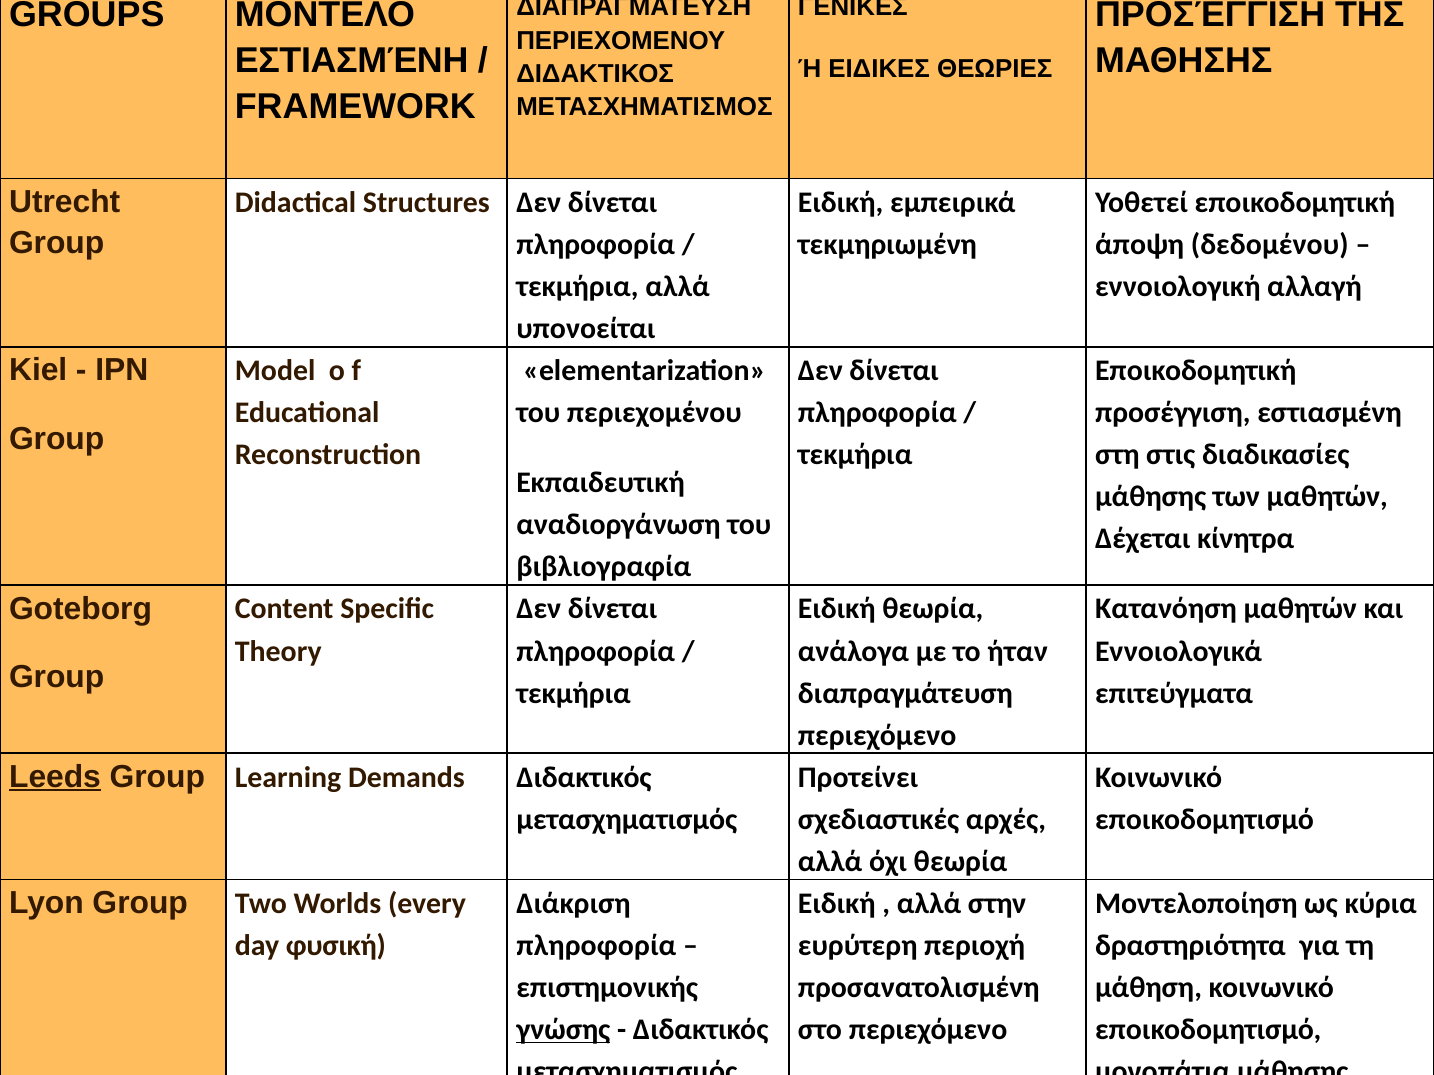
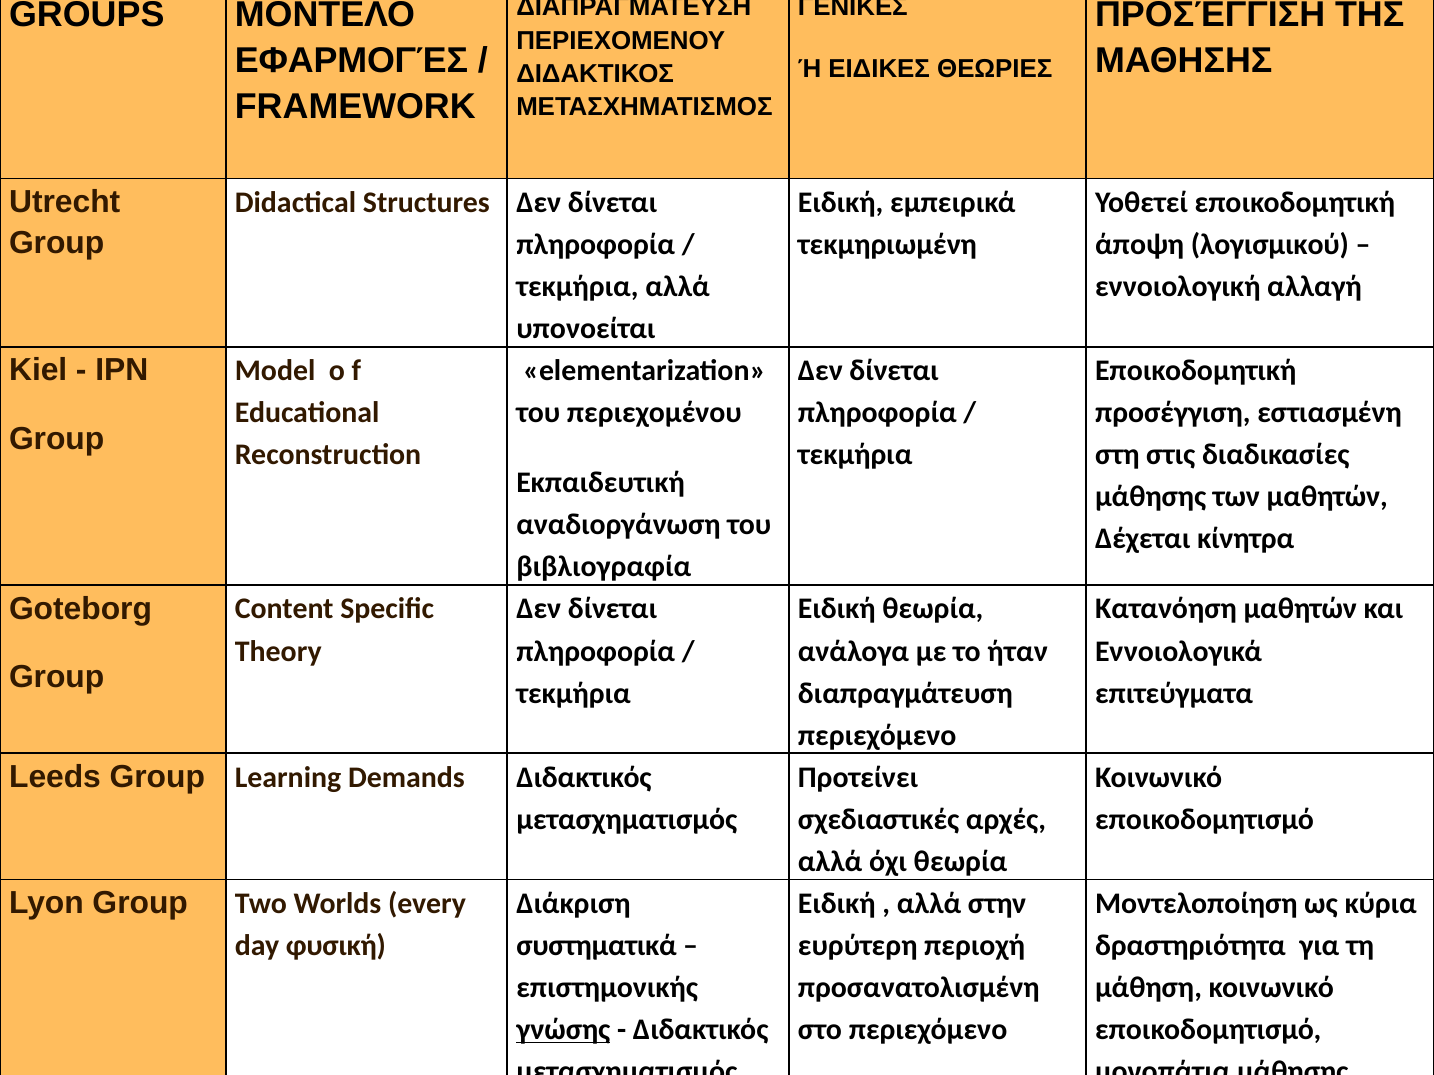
ΕΣΤΙΑΣΜΈΝΗ: ΕΣΤΙΑΣΜΈΝΗ -> ΕΦΑΡΜΟΓΈΣ (352, 61)
δεδομένου: δεδομένου -> λογισμικού (1270, 245)
Leeds underline: present -> none (55, 777)
πληροφορία: πληροφορία -> συστηματικά (597, 946)
